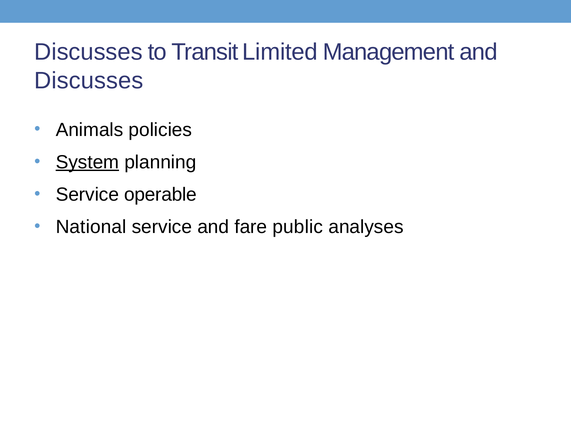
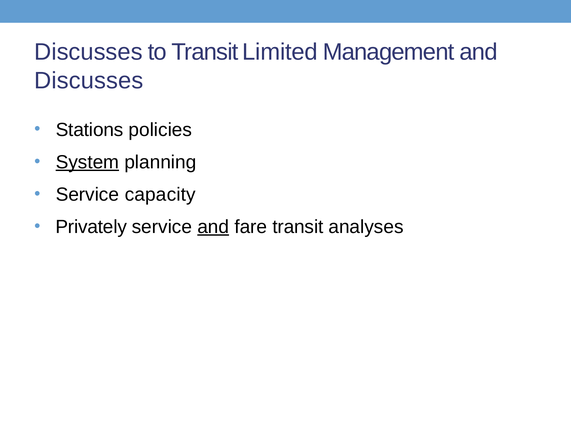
Animals: Animals -> Stations (90, 130)
operable: operable -> capacity (160, 195)
National: National -> Privately (91, 227)
and underline: none -> present (213, 227)
fare public: public -> transit (298, 227)
